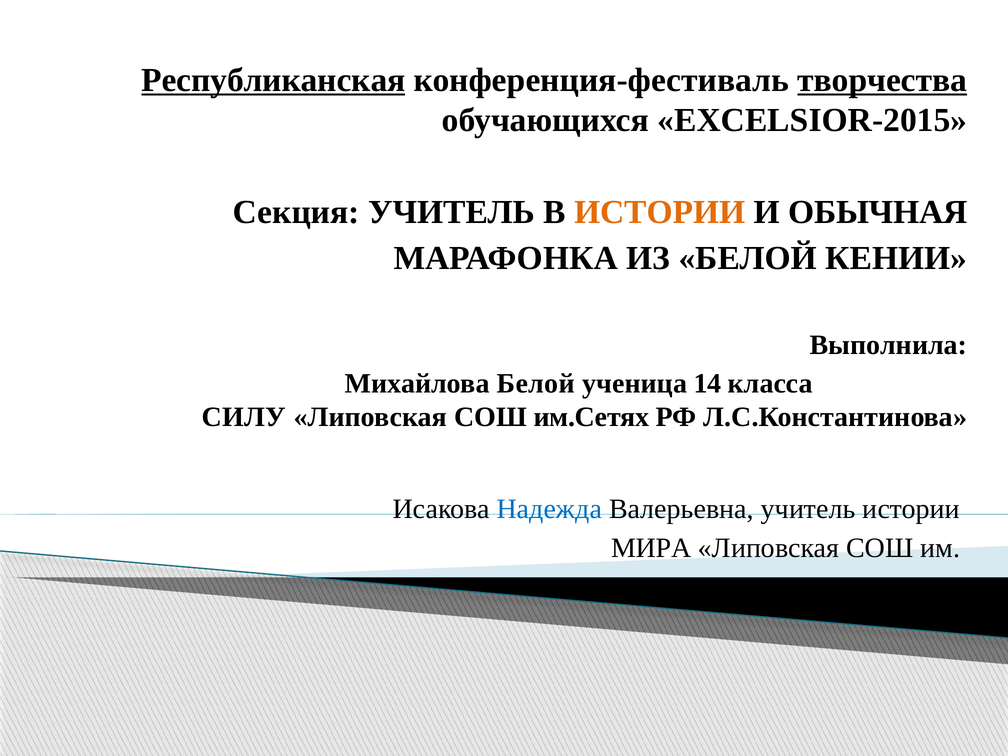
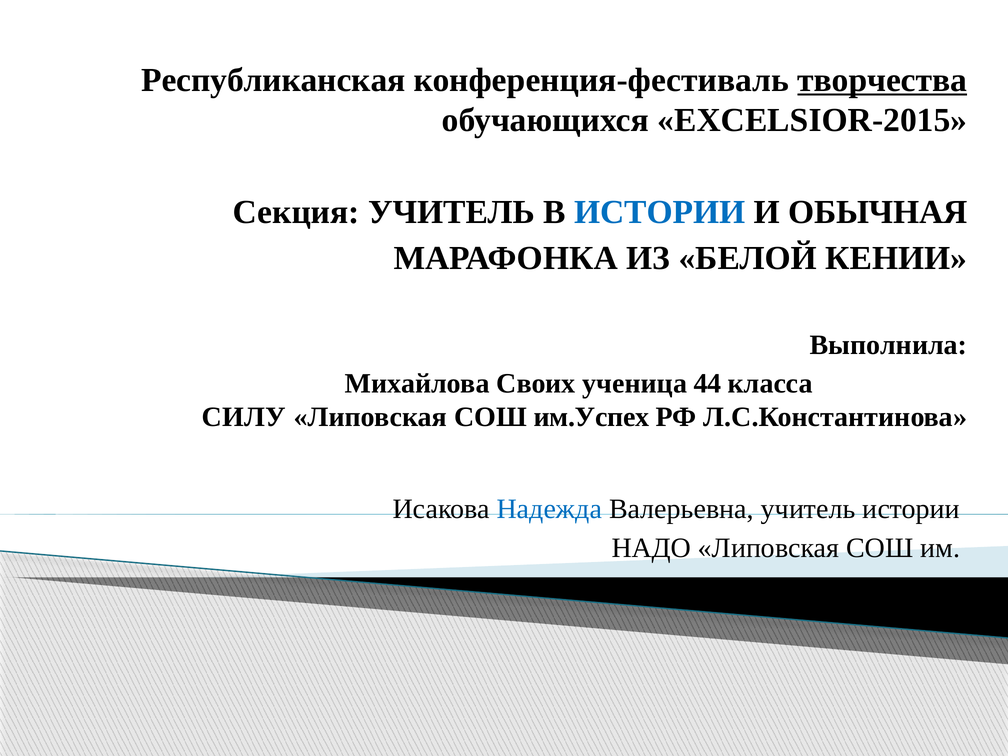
Республиканская underline: present -> none (273, 80)
ИСТОРИИ colour: orange -> blue (660, 212)
Михайлова Белой: Белой -> Своих (536, 383)
14: 14 -> 44 (708, 383)
им.Сетях: им.Сетях -> им.Успех (591, 417)
МИРА: МИРА -> НАДО (651, 548)
